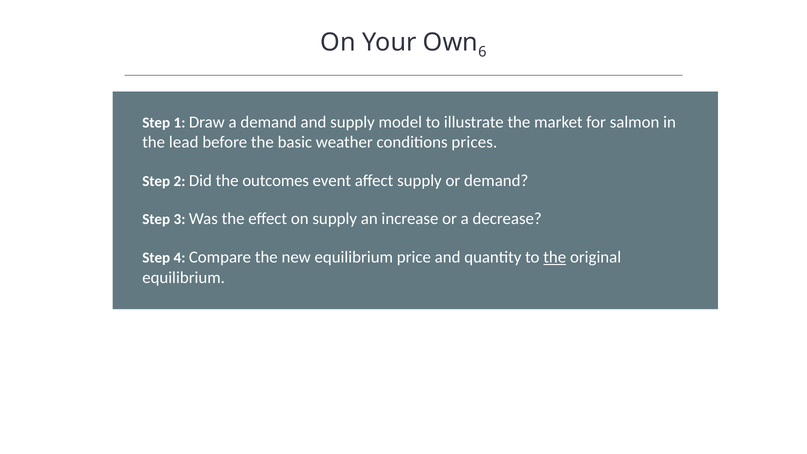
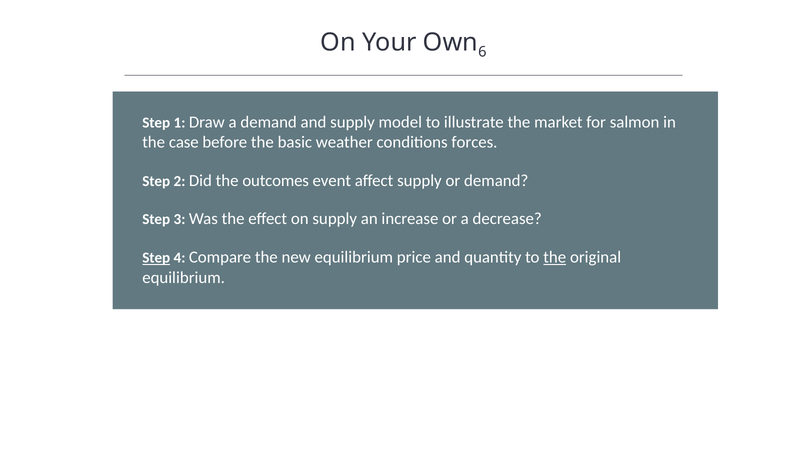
lead: lead -> case (184, 142)
prices: prices -> forces (474, 142)
Step underline: none -> present (156, 258)
